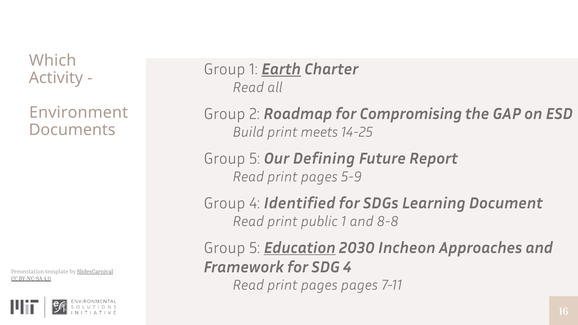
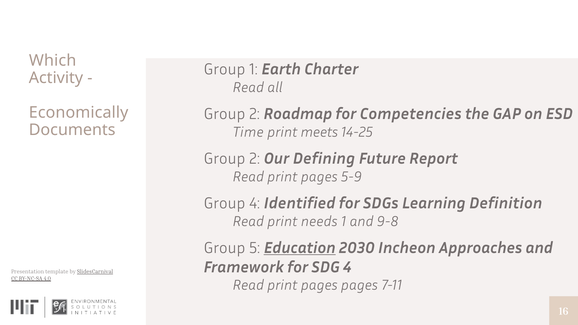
Earth underline: present -> none (281, 69)
Compromising: Compromising -> Competencies (411, 114)
Environment: Environment -> Economically (79, 113)
Build: Build -> Time (248, 132)
5: 5 -> 2 (255, 159)
Document: Document -> Definition (506, 203)
public: public -> needs (319, 221)
8-8: 8-8 -> 9-8 (388, 221)
